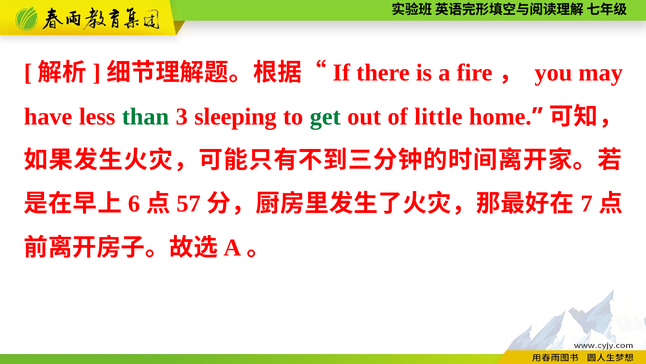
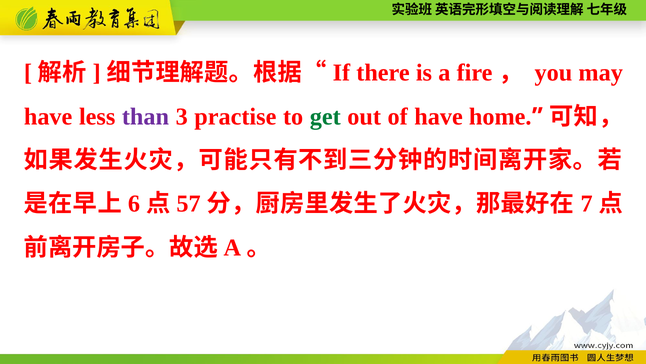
than colour: green -> purple (145, 116)
sleeping: sleeping -> practise (235, 116)
of little: little -> have (439, 116)
